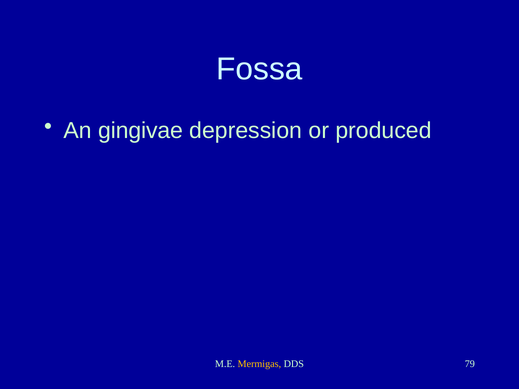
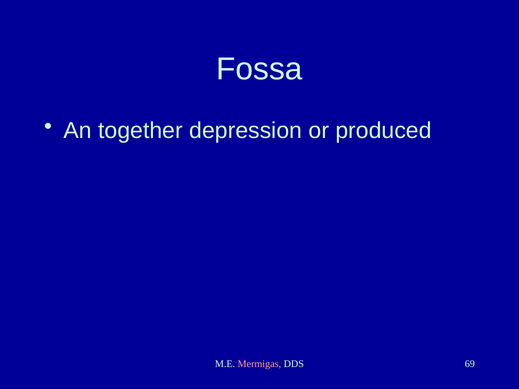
gingivae: gingivae -> together (140, 130)
Mermigas colour: yellow -> pink (259, 364)
79: 79 -> 69 (470, 364)
